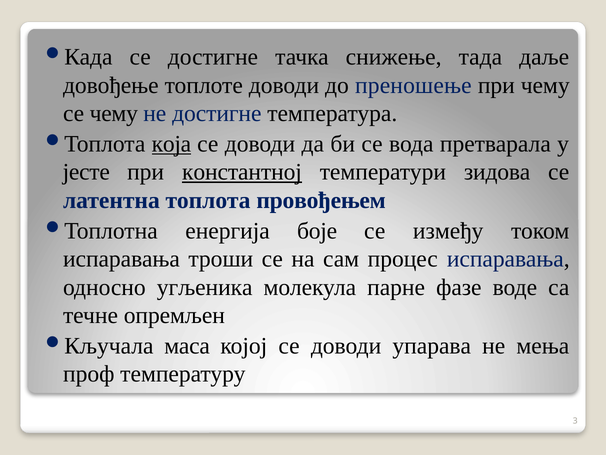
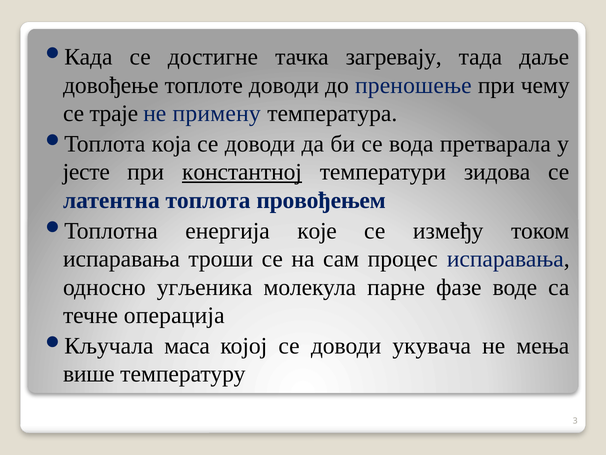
снижење: снижење -> загревају (394, 57)
се чему: чему -> траје (114, 113)
не достигне: достигне -> примену (217, 113)
која underline: present -> none (171, 144)
боје: боје -> које (317, 230)
опремљен: опремљен -> операција (174, 315)
упарава: упарава -> укувача (432, 345)
проф: проф -> више (89, 374)
